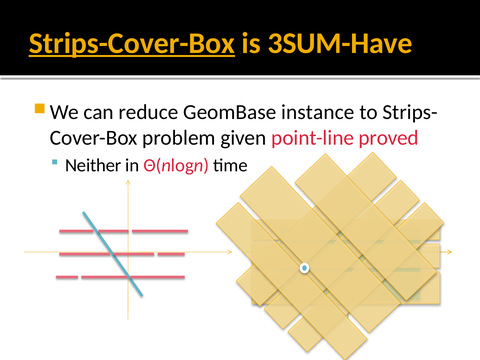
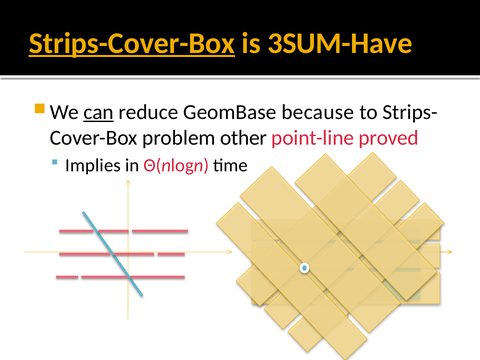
can underline: none -> present (99, 112)
instance: instance -> because (318, 112)
given: given -> other (243, 138)
Neither: Neither -> Implies (93, 165)
